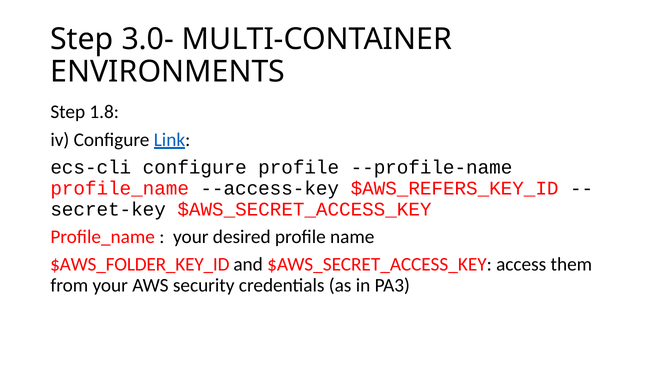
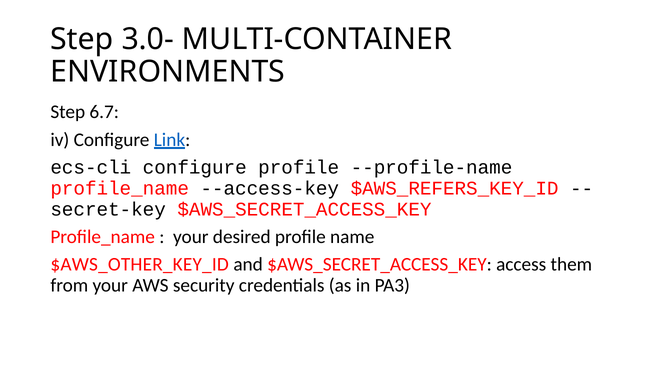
1.8: 1.8 -> 6.7 (104, 112)
$AWS_FOLDER_KEY_ID: $AWS_FOLDER_KEY_ID -> $AWS_OTHER_KEY_ID (140, 264)
